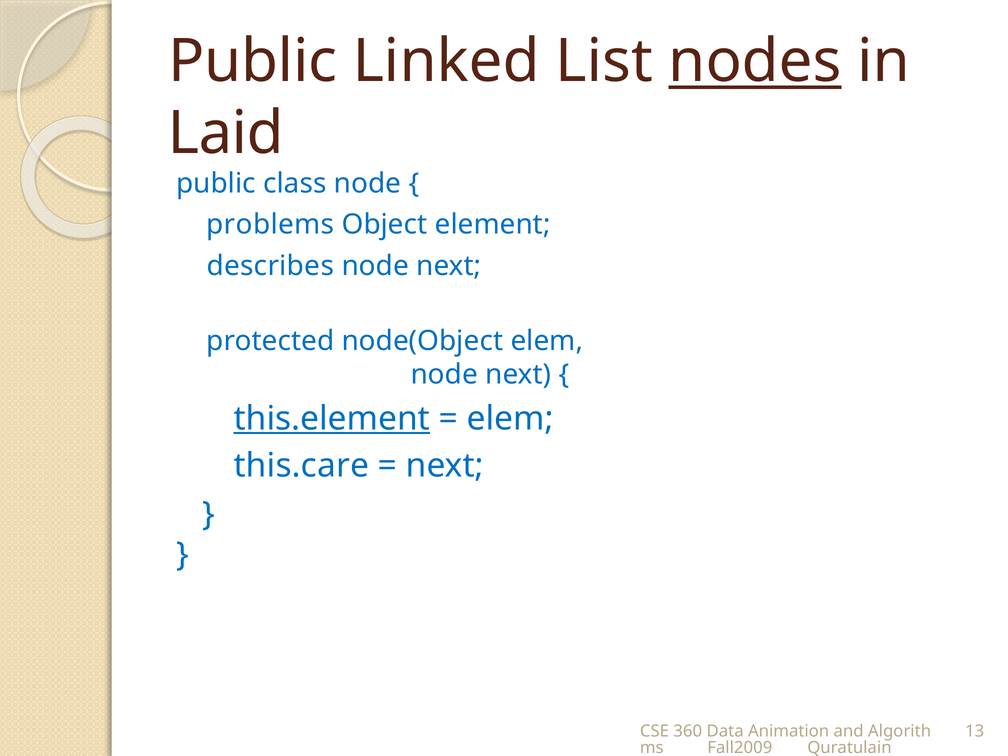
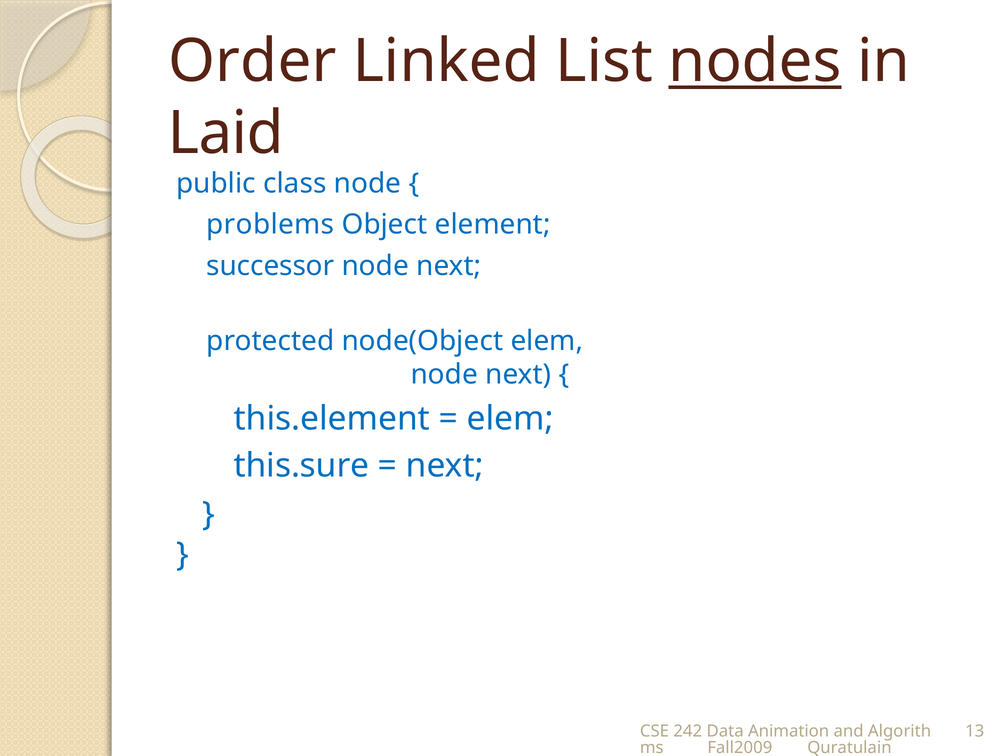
Public: Public -> Order (252, 61)
describes: describes -> successor (270, 266)
this.element underline: present -> none (332, 419)
this.care: this.care -> this.sure (302, 466)
360: 360 -> 242 (688, 731)
